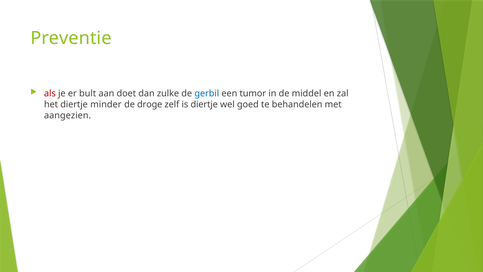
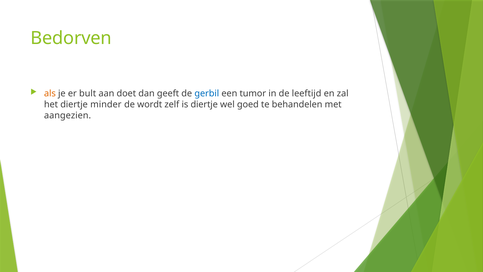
Preventie: Preventie -> Bedorven (71, 38)
als colour: red -> orange (50, 93)
zulke: zulke -> geeft (168, 93)
middel: middel -> leeftijd (307, 93)
droge: droge -> wordt (150, 104)
